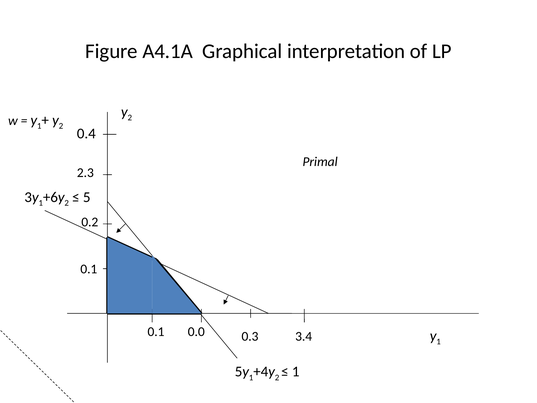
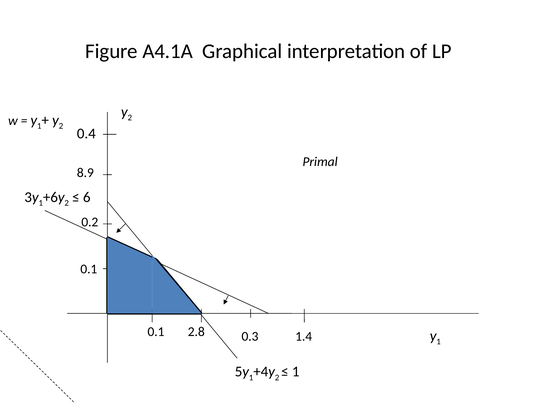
2.3: 2.3 -> 8.9 (85, 173)
5: 5 -> 6 (87, 197)
0.0: 0.0 -> 2.8 (196, 332)
3.4: 3.4 -> 1.4 (304, 336)
